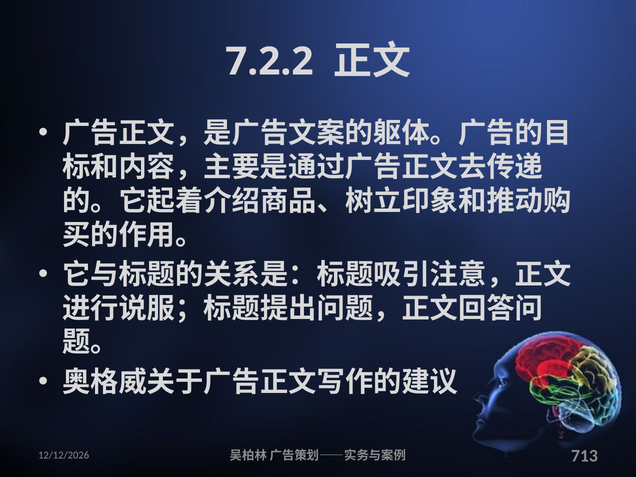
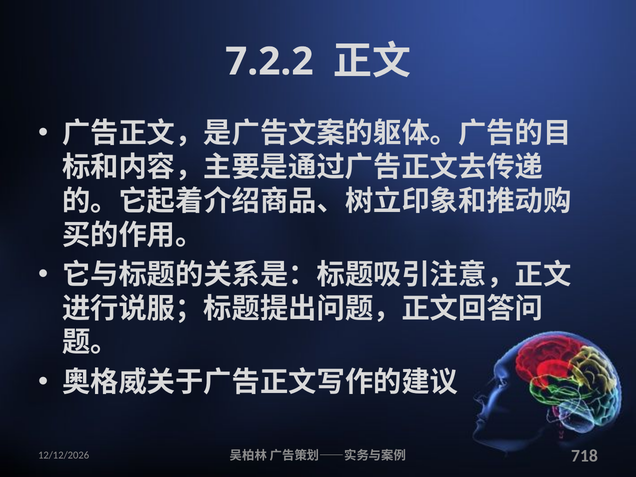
713: 713 -> 718 (584, 456)
